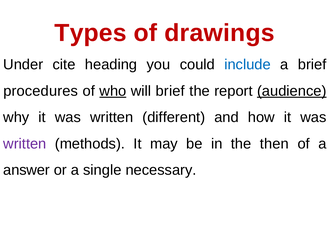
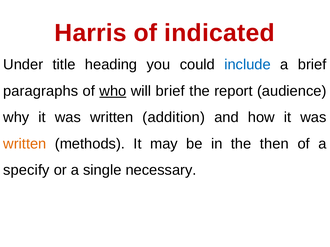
Types: Types -> Harris (91, 33)
drawings: drawings -> indicated (219, 33)
cite: cite -> title (64, 65)
procedures: procedures -> paragraphs (41, 91)
audience underline: present -> none (292, 91)
different: different -> addition (174, 118)
written colour: purple -> orange (25, 144)
answer: answer -> specify (26, 170)
